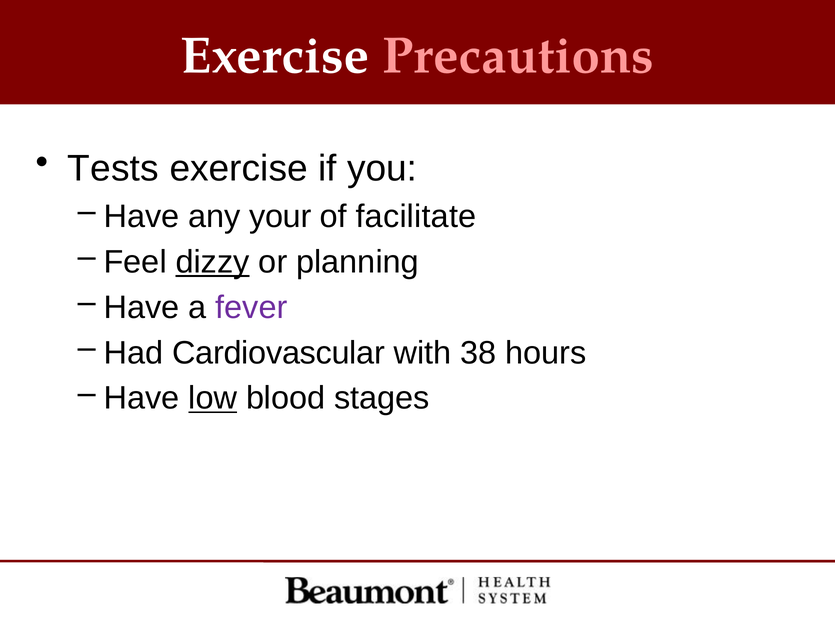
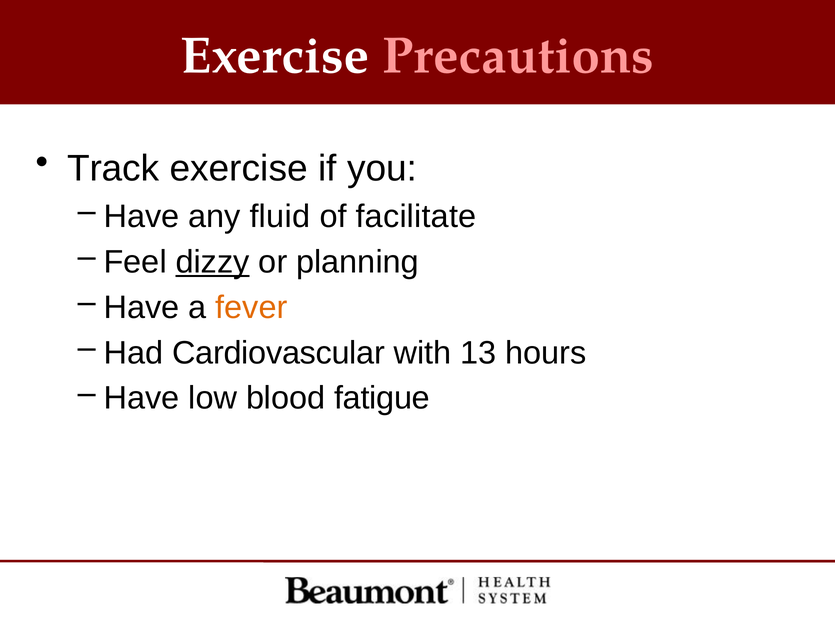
Tests: Tests -> Track (113, 168)
your: your -> fluid (280, 216)
fever colour: purple -> orange (251, 307)
38: 38 -> 13 (478, 353)
low underline: present -> none (213, 398)
stages: stages -> fatigue (382, 398)
